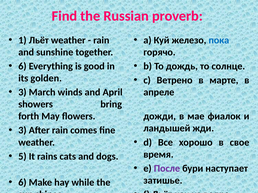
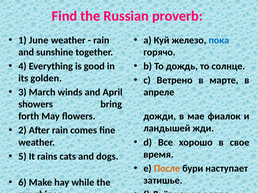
1 Льёт: Льёт -> June (39, 40)
6: 6 -> 4 (22, 66)
3: 3 -> 2 (22, 131)
После colour: purple -> orange (167, 169)
